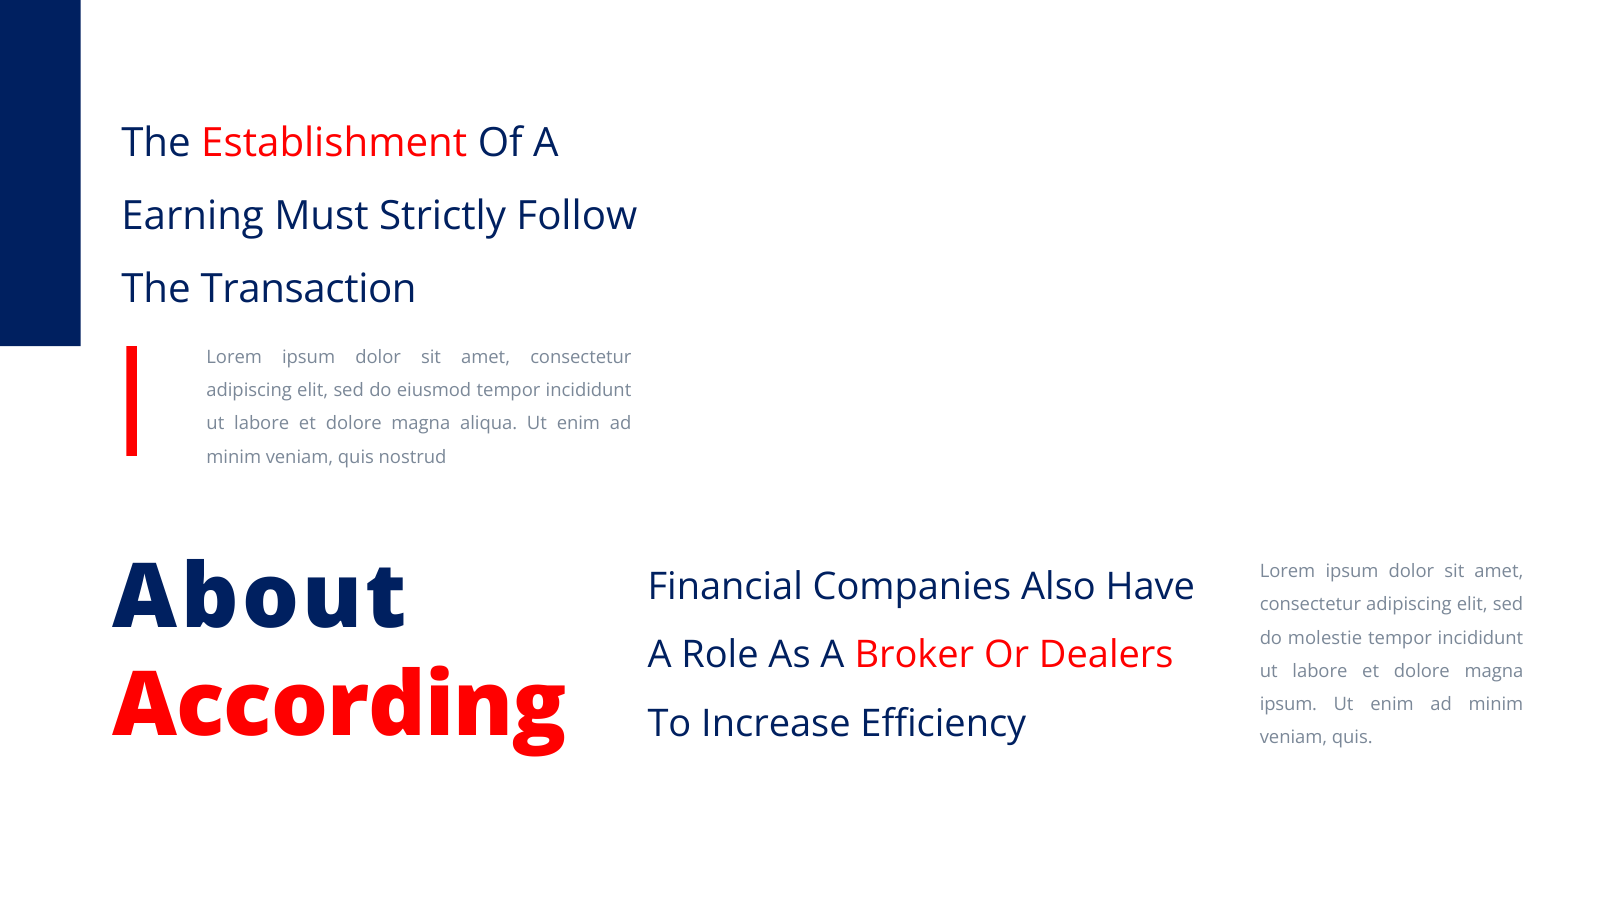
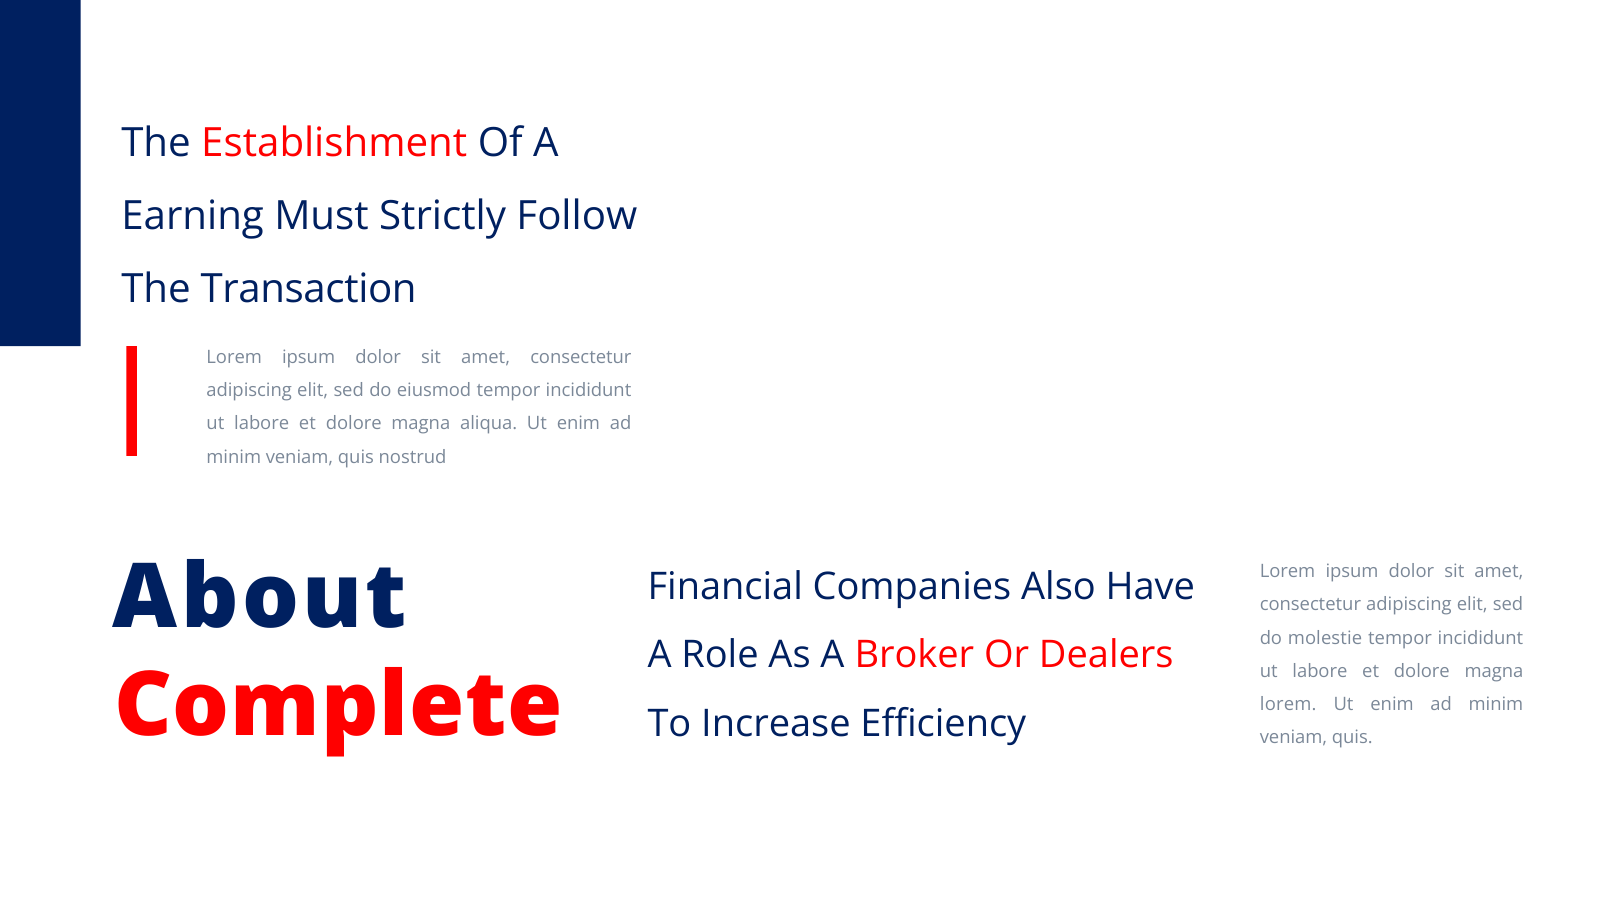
According: According -> Complete (339, 705)
ipsum: ipsum -> lorem (1288, 704)
